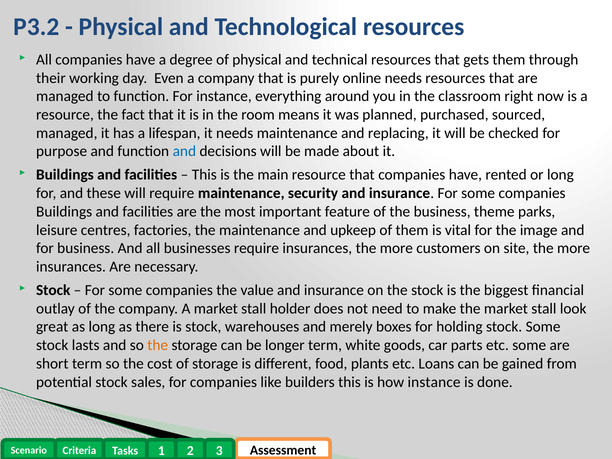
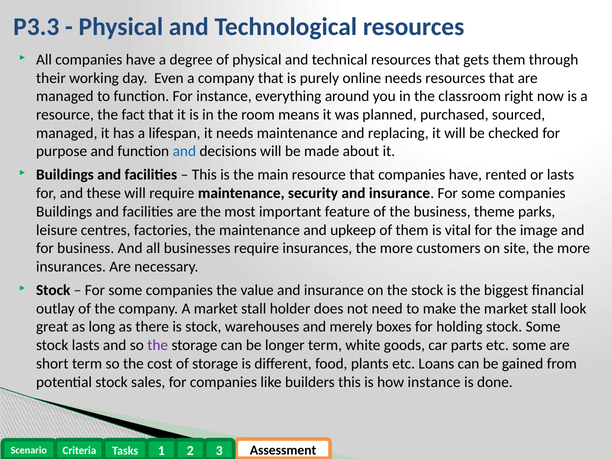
P3.2: P3.2 -> P3.3 (36, 27)
or long: long -> lasts (561, 175)
the colour: orange -> purple (158, 345)
